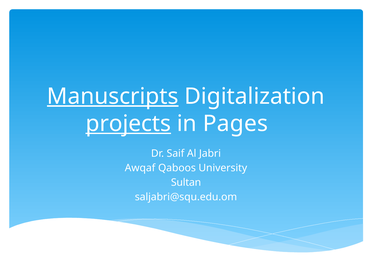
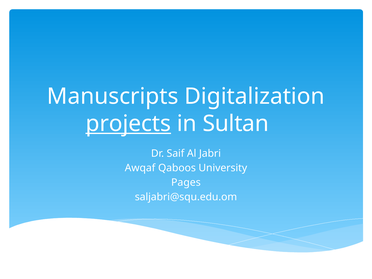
Manuscripts underline: present -> none (113, 96)
Pages: Pages -> Sultan (236, 124)
Sultan: Sultan -> Pages (186, 182)
